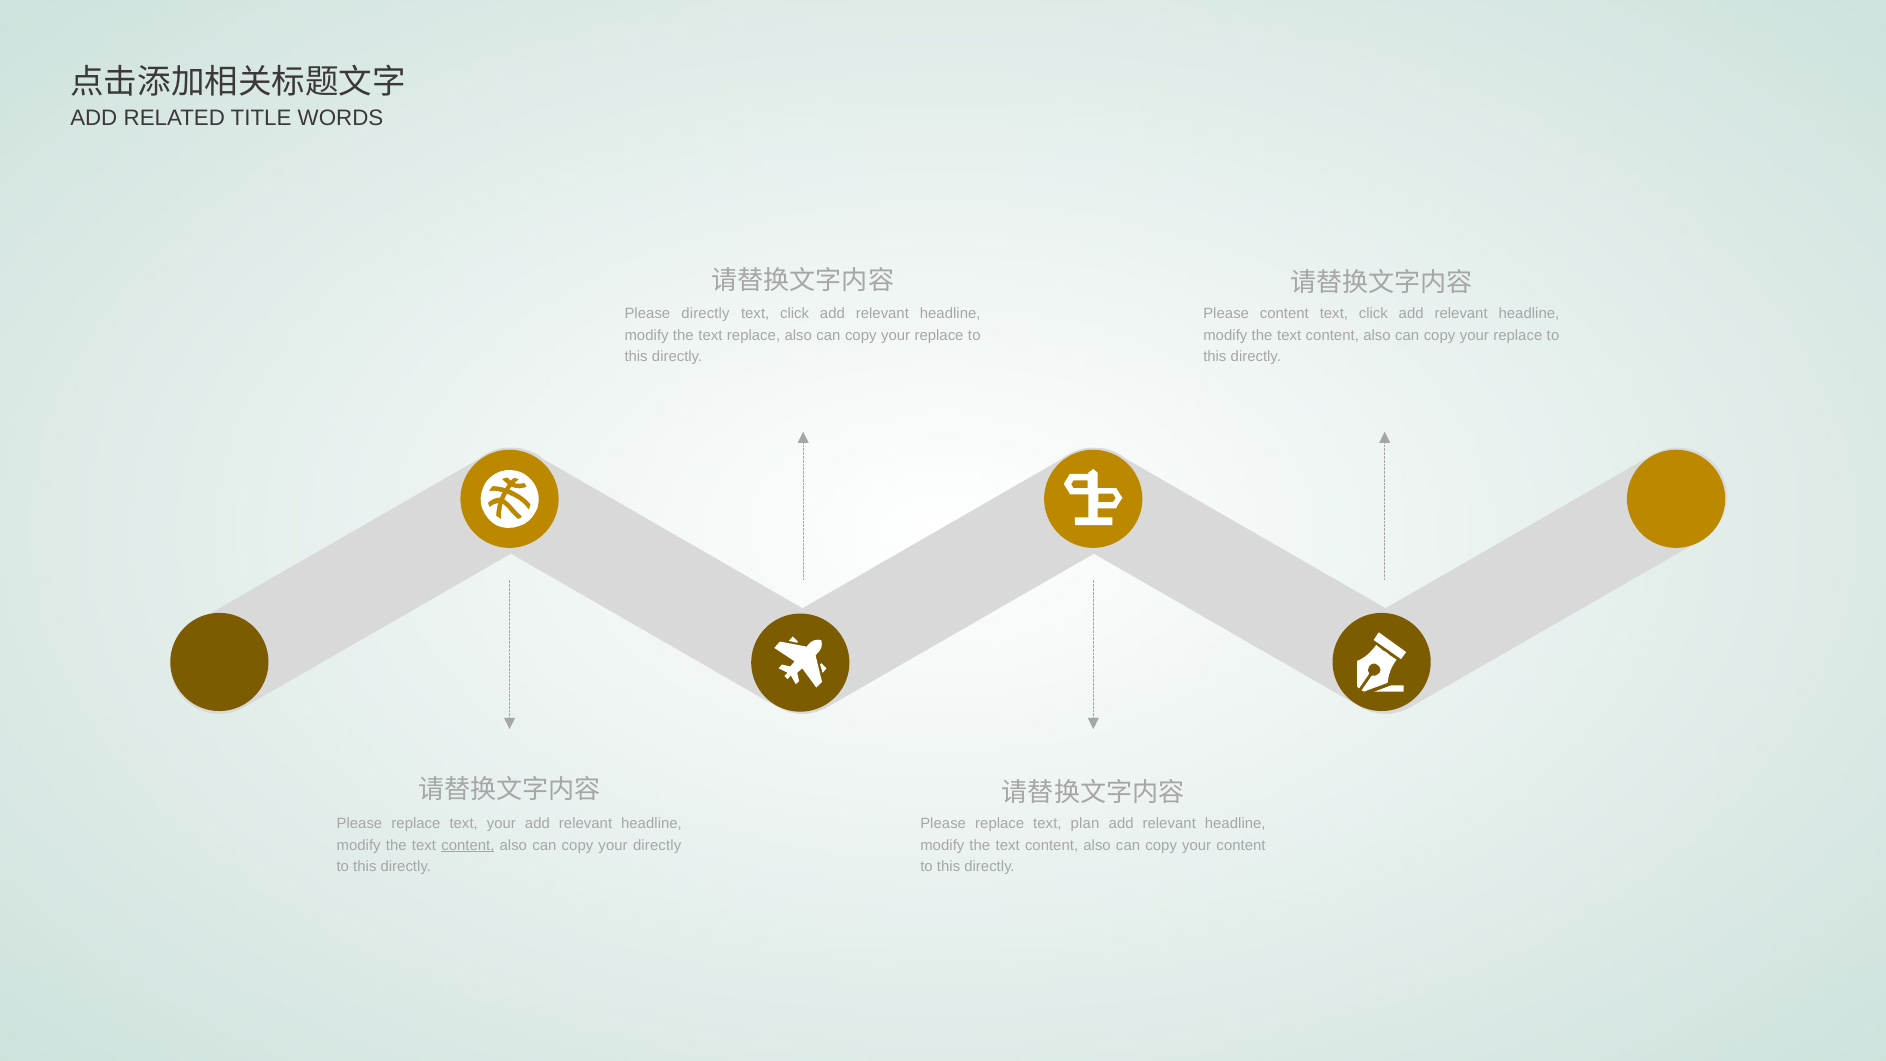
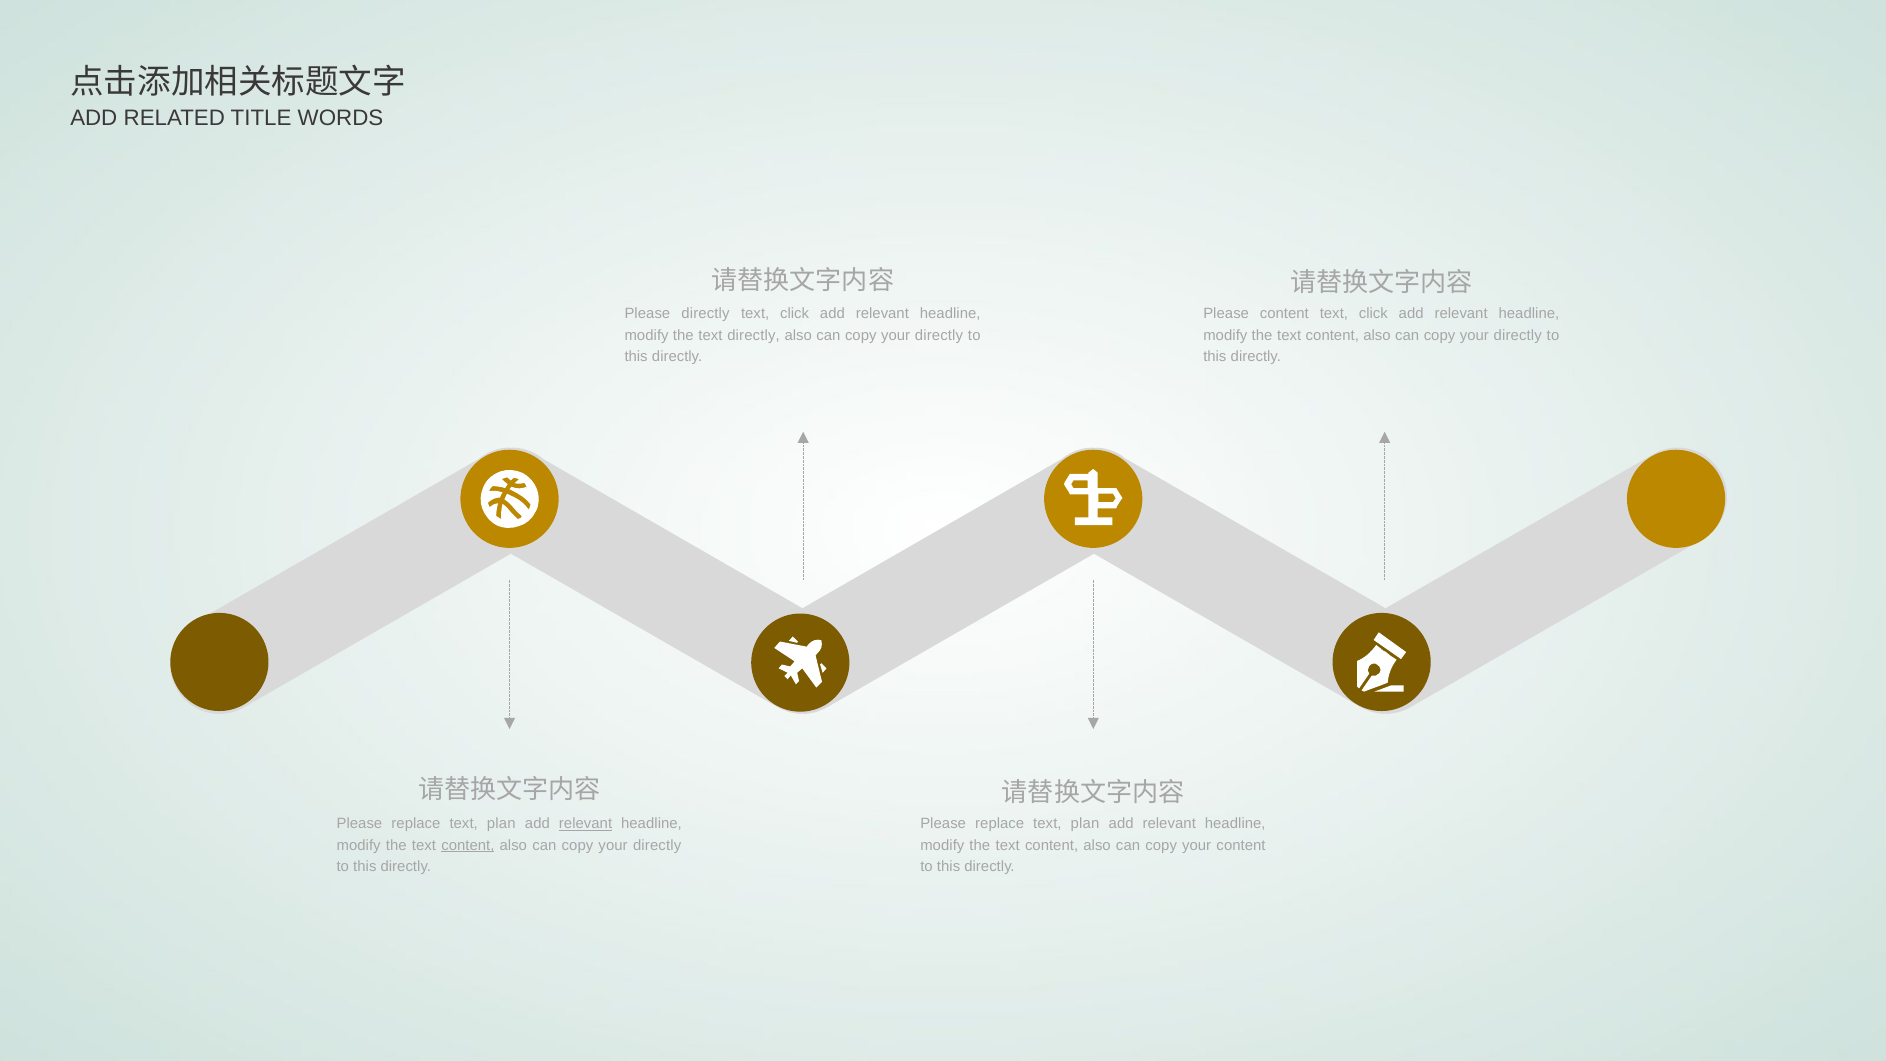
text replace: replace -> directly (754, 335)
replace: replace -> directly (939, 335)
replace: replace -> directly (1518, 335)
your: your -> plan (501, 824)
relevant underline: none -> present (586, 824)
